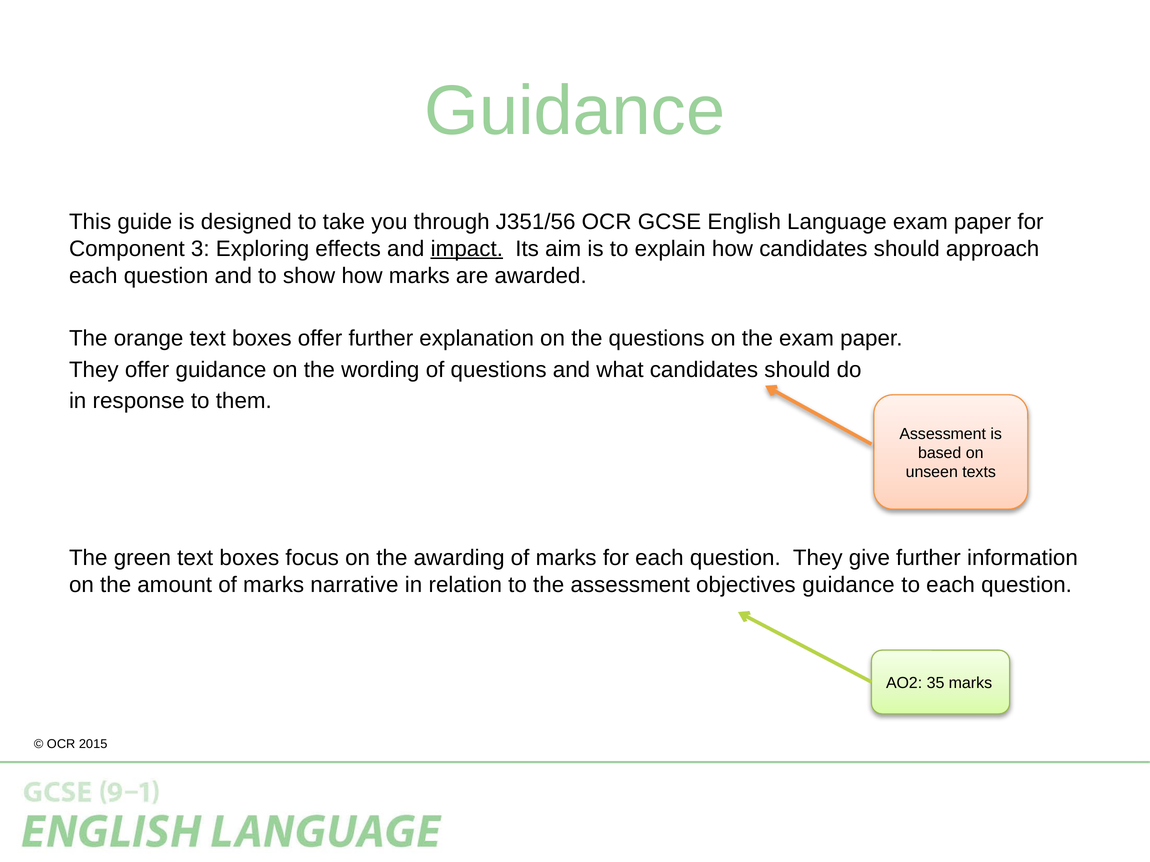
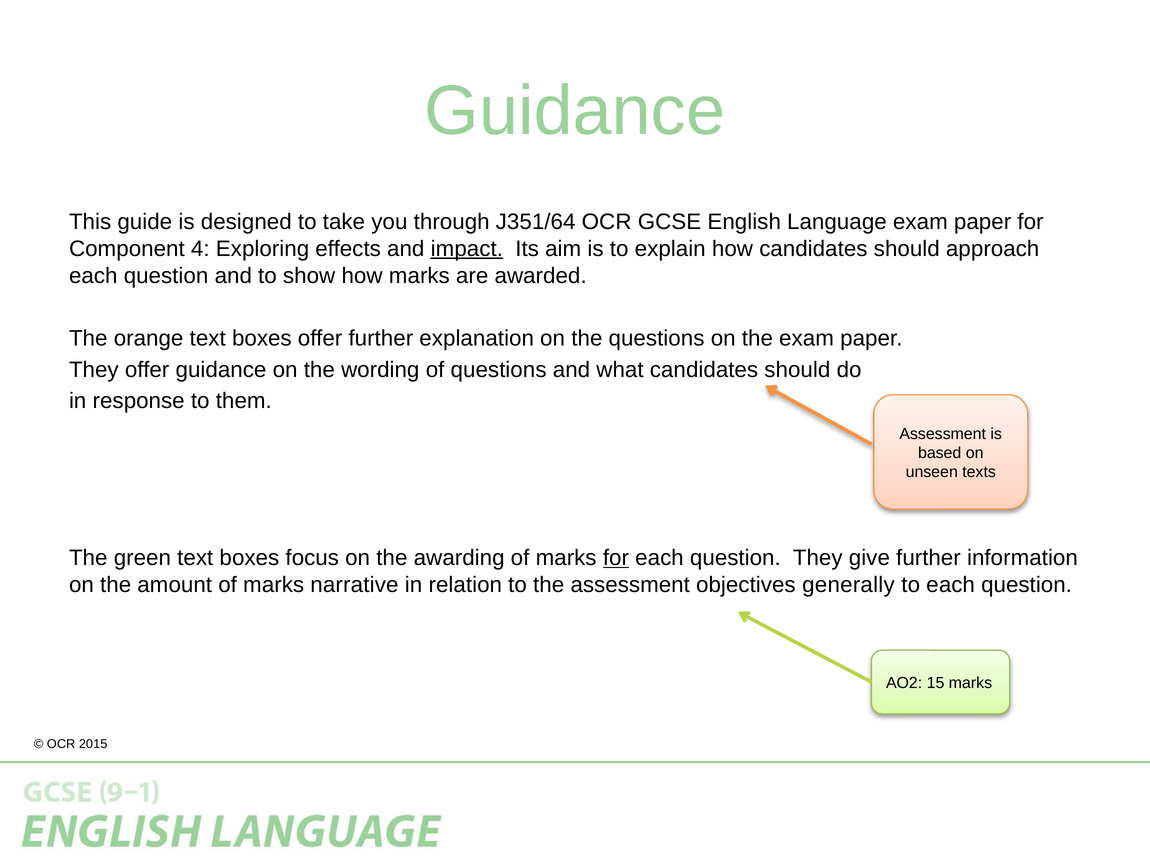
J351/56: J351/56 -> J351/64 (536, 222)
3: 3 -> 4 (200, 249)
for underline: none -> present (616, 558)
objectives guidance: guidance -> generally (848, 585)
35: 35 -> 15 (936, 684)
